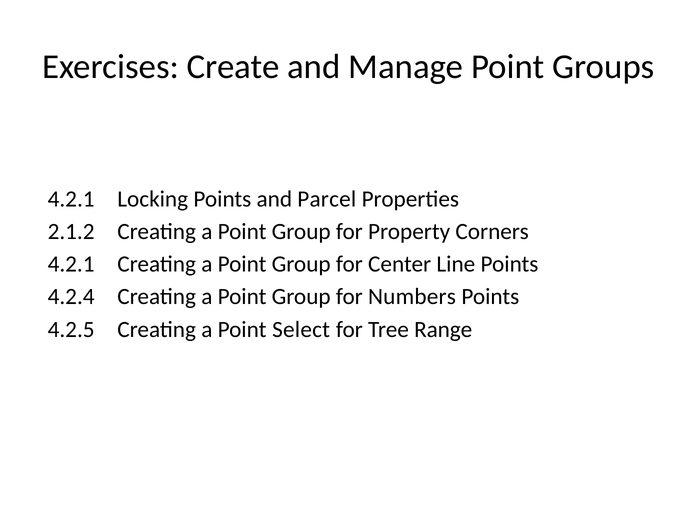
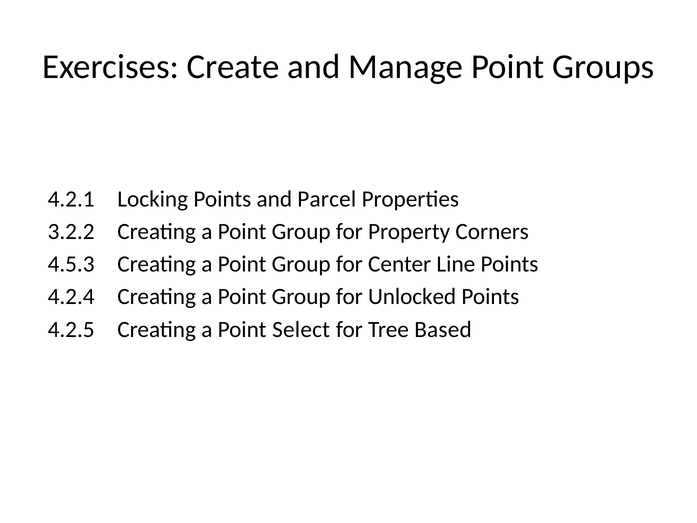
2.1.2: 2.1.2 -> 3.2.2 (71, 232)
4.2.1: 4.2.1 -> 4.5.3 (71, 264)
Numbers: Numbers -> Unlocked (412, 297)
Range: Range -> Based (443, 329)
